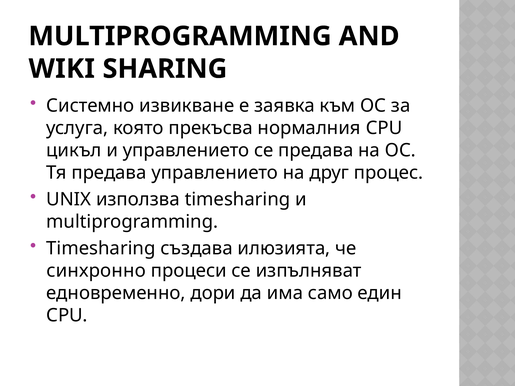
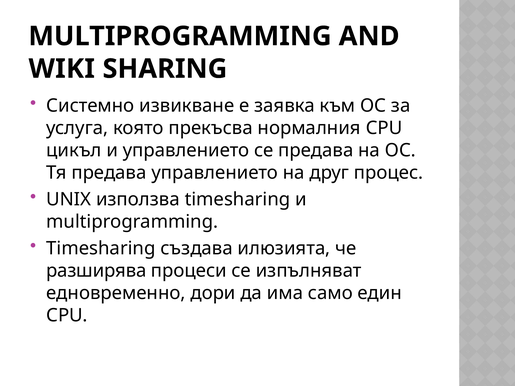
синхронно: синхронно -> разширява (96, 271)
